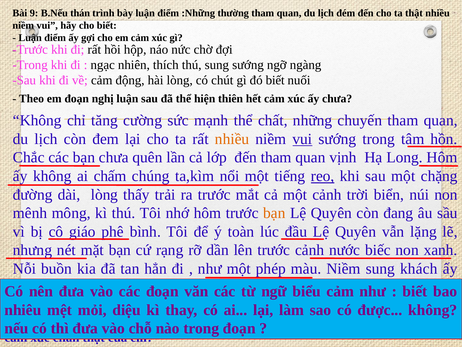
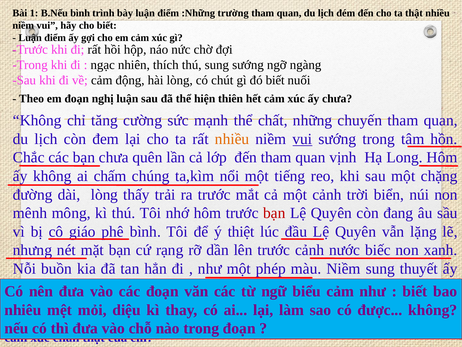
9: 9 -> 1 (34, 13)
B.Nếu thán: thán -> bình (80, 13)
thường: thường -> trường (233, 13)
reo underline: present -> none (323, 176)
bạn colour: orange -> red (274, 213)
toàn: toàn -> thiệt (241, 231)
khách: khách -> thuyết (419, 268)
